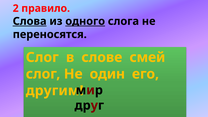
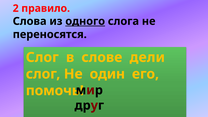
Слова underline: present -> none (30, 21)
смей: смей -> дели (147, 57)
другим: другим -> помочь (55, 91)
